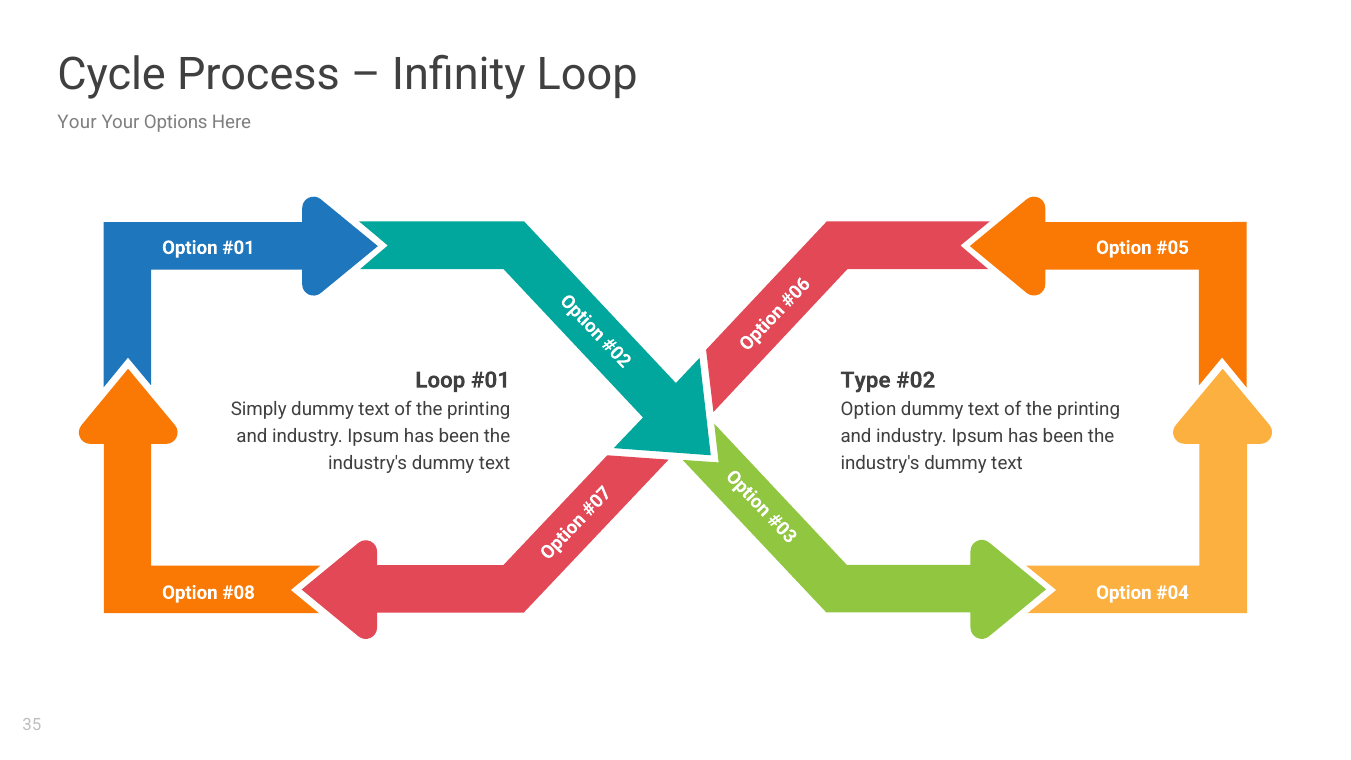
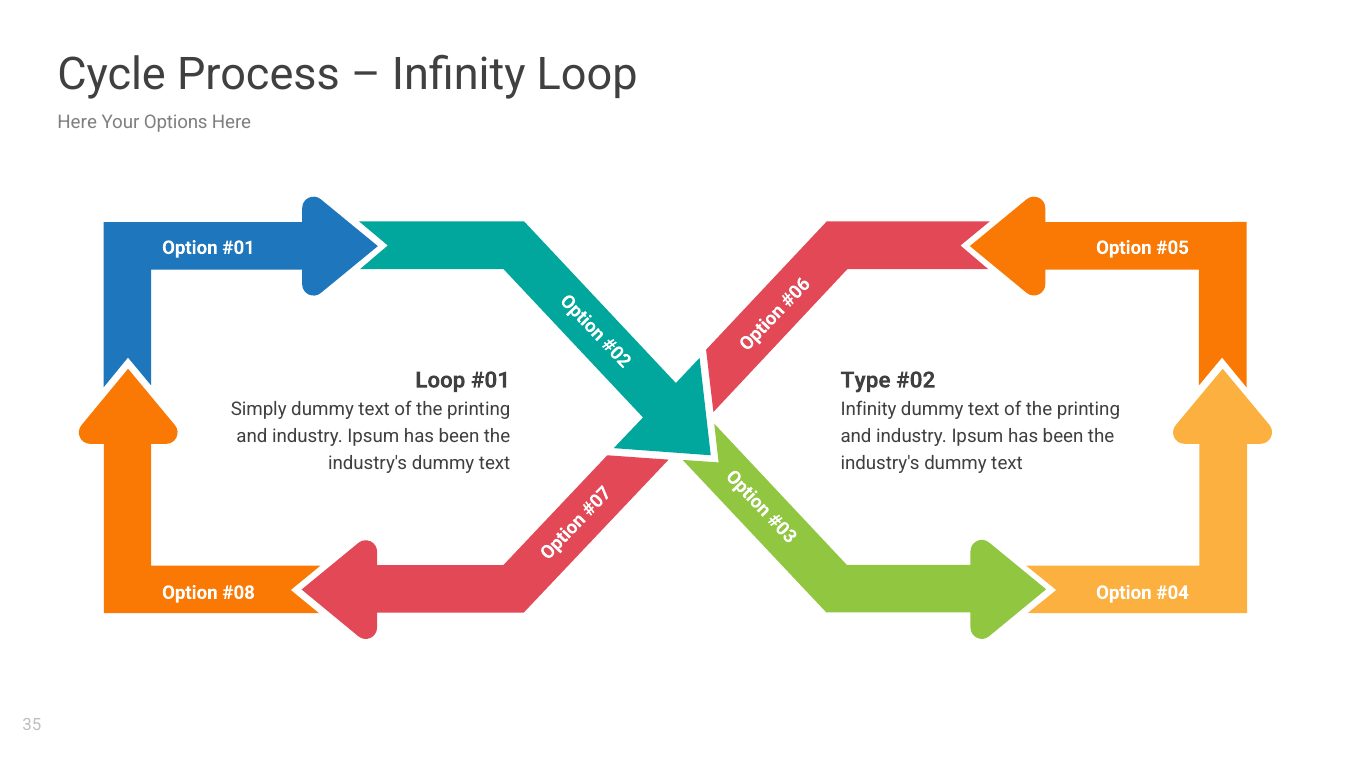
Your: Your -> Here (77, 122)
Option: Option -> Infinity (869, 409)
